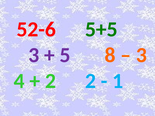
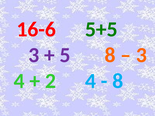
52-6: 52-6 -> 16-6 (36, 29)
2 2: 2 -> 4 (91, 81)
1: 1 -> 8 (118, 81)
